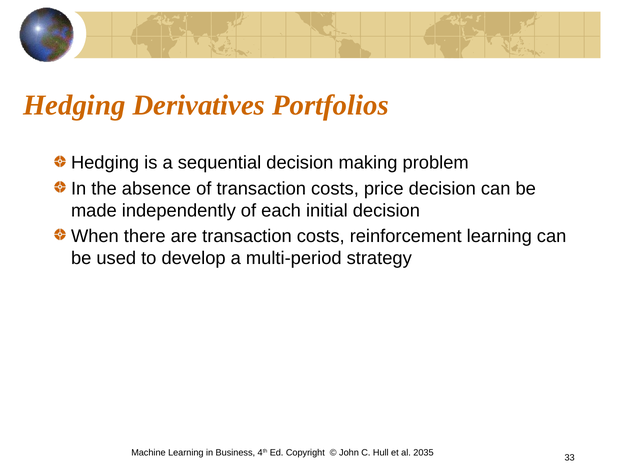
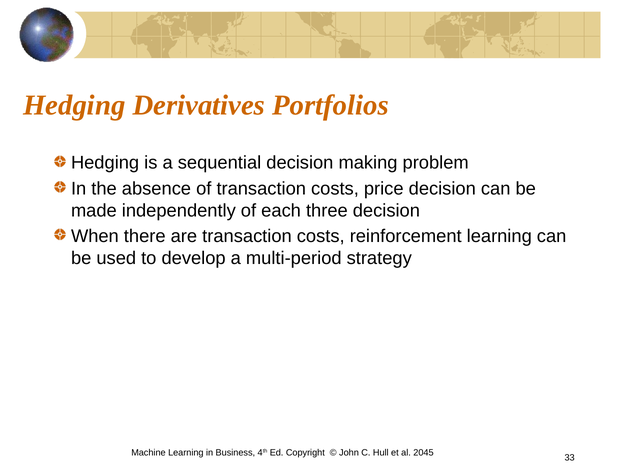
initial: initial -> three (327, 211)
2035: 2035 -> 2045 (423, 453)
